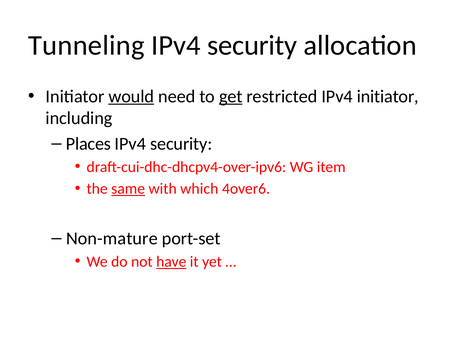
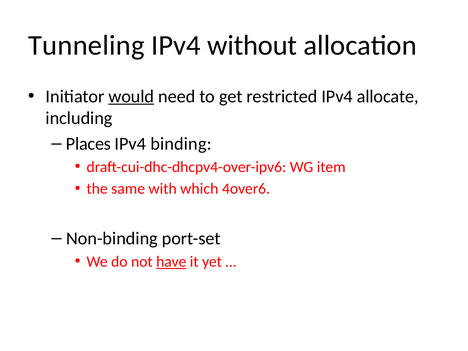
security: security -> without (252, 45)
get underline: present -> none (231, 96)
IPv4 initiator: initiator -> allocate (388, 96)
security: security -> binding (181, 144)
same underline: present -> none (128, 189)
Non-mature: Non-mature -> Non-binding (112, 238)
